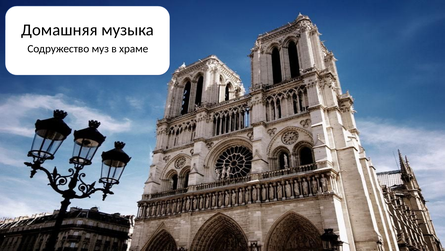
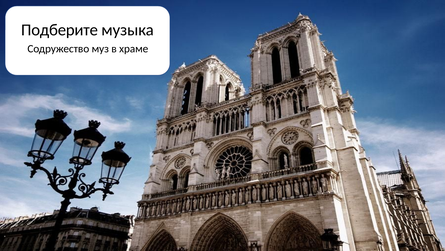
Домашняя: Домашняя -> Подберите (59, 30)
